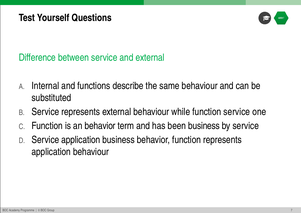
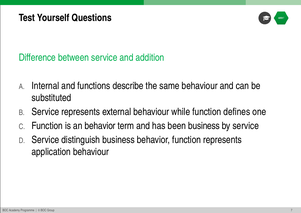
and external: external -> addition (150, 58)
function service: service -> defines (237, 112)
Service application: application -> distinguish (81, 140)
